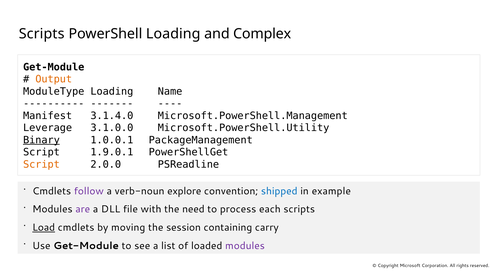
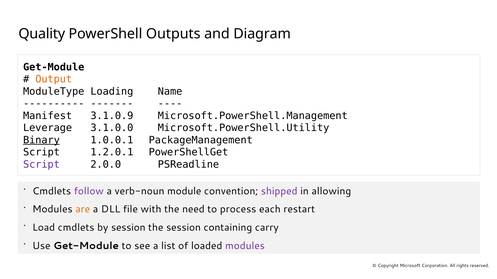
Scripts: Scripts -> Quality (42, 34)
PowerShell Loading: Loading -> Outputs (173, 34)
Complex: Complex -> Diagram (262, 34)
3.1.4.0: 3.1.4.0 -> 3.1.0.9 (112, 116)
1.9.0.1: 1.9.0.1 -> 1.2.0.1 (112, 152)
Script colour: orange -> purple (41, 165)
explore: explore -> module (184, 191)
shipped colour: blue -> purple (279, 191)
example: example -> allowing (331, 191)
are colour: purple -> orange (83, 210)
each scripts: scripts -> restart (299, 210)
Load underline: present -> none (44, 228)
by moving: moving -> session (128, 228)
